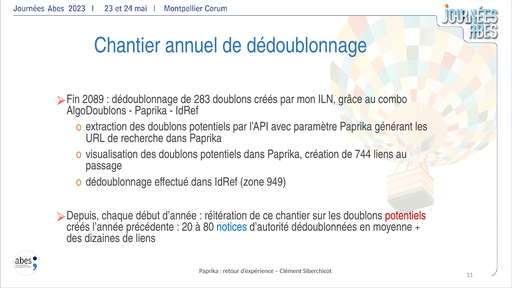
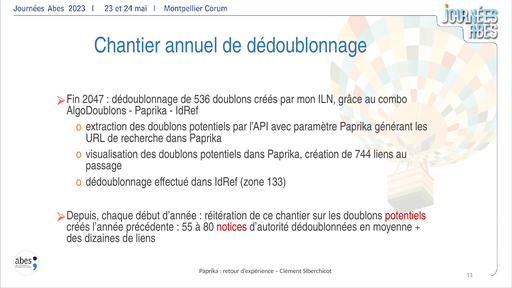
2089: 2089 -> 2047 (93, 99)
283: 283 -> 536 (202, 99)
949: 949 -> 133 (276, 182)
20: 20 -> 55 (187, 227)
notices colour: blue -> red (232, 227)
